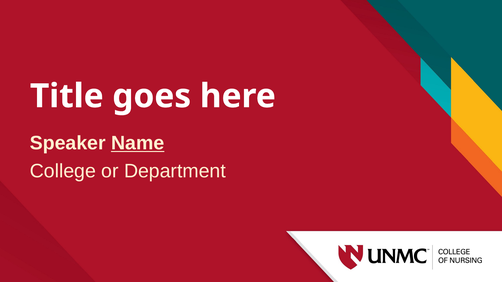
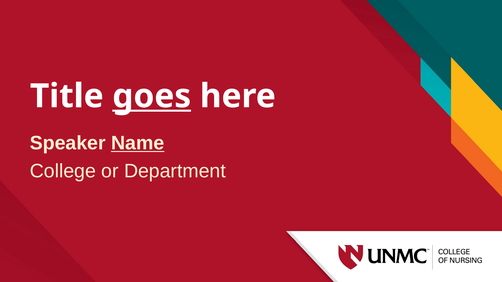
goes underline: none -> present (152, 96)
